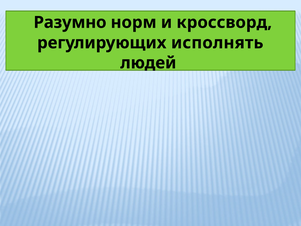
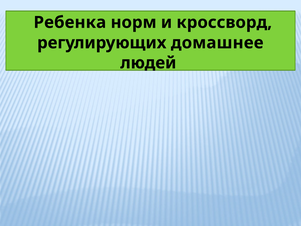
Разумно: Разумно -> Ребенка (70, 22)
исполнять: исполнять -> домашнее (217, 43)
